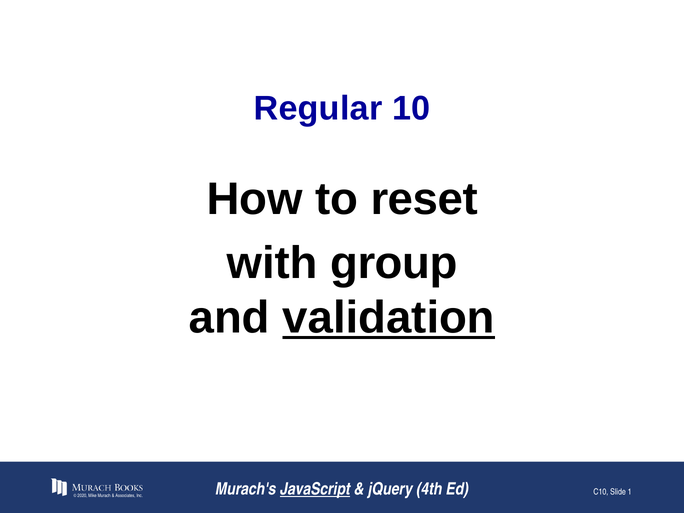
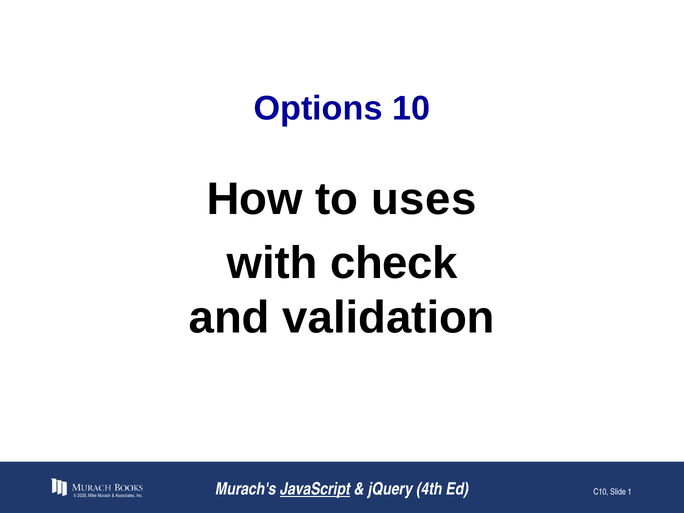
Regular: Regular -> Options (318, 108)
reset: reset -> uses (424, 199)
group: group -> check (394, 263)
validation underline: present -> none (389, 318)
